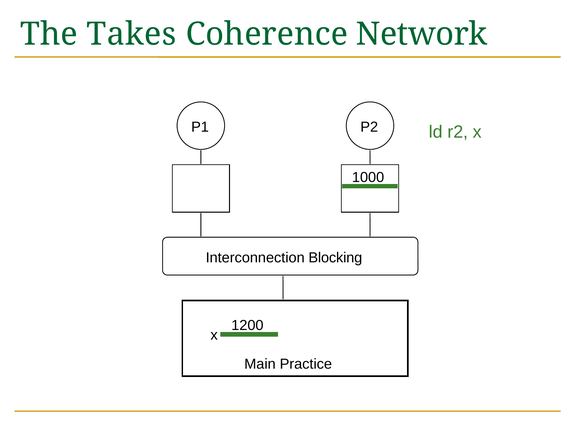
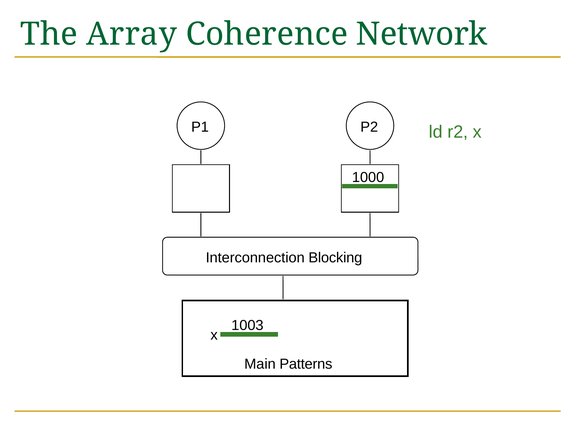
Takes: Takes -> Array (132, 34)
1200: 1200 -> 1003 (247, 325)
Practice: Practice -> Patterns (306, 364)
